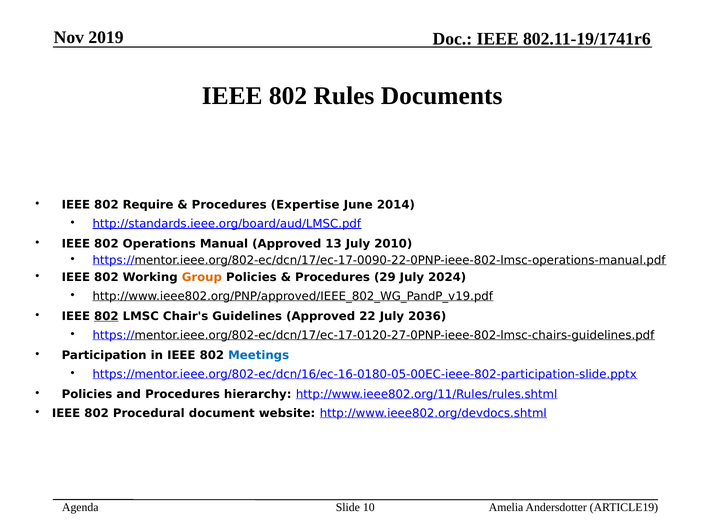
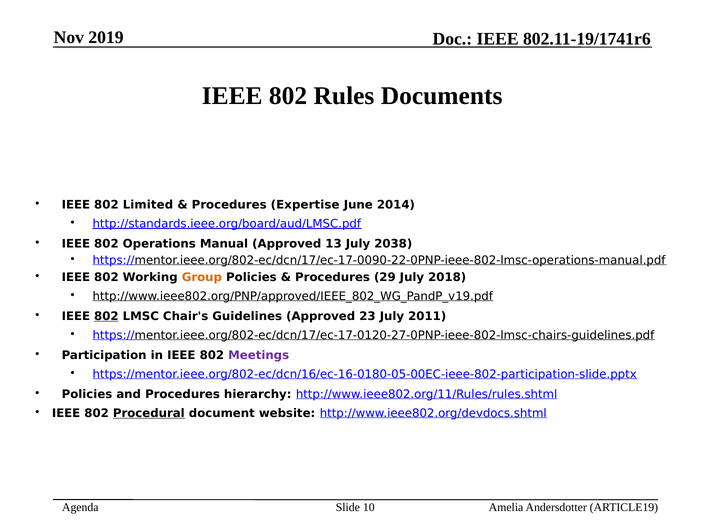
Require: Require -> Limited (148, 205)
2010: 2010 -> 2038 (393, 244)
2024: 2024 -> 2018 (447, 277)
22: 22 -> 23 (368, 316)
2036: 2036 -> 2011 (427, 316)
Meetings colour: blue -> purple (259, 355)
Procedural underline: none -> present (149, 413)
